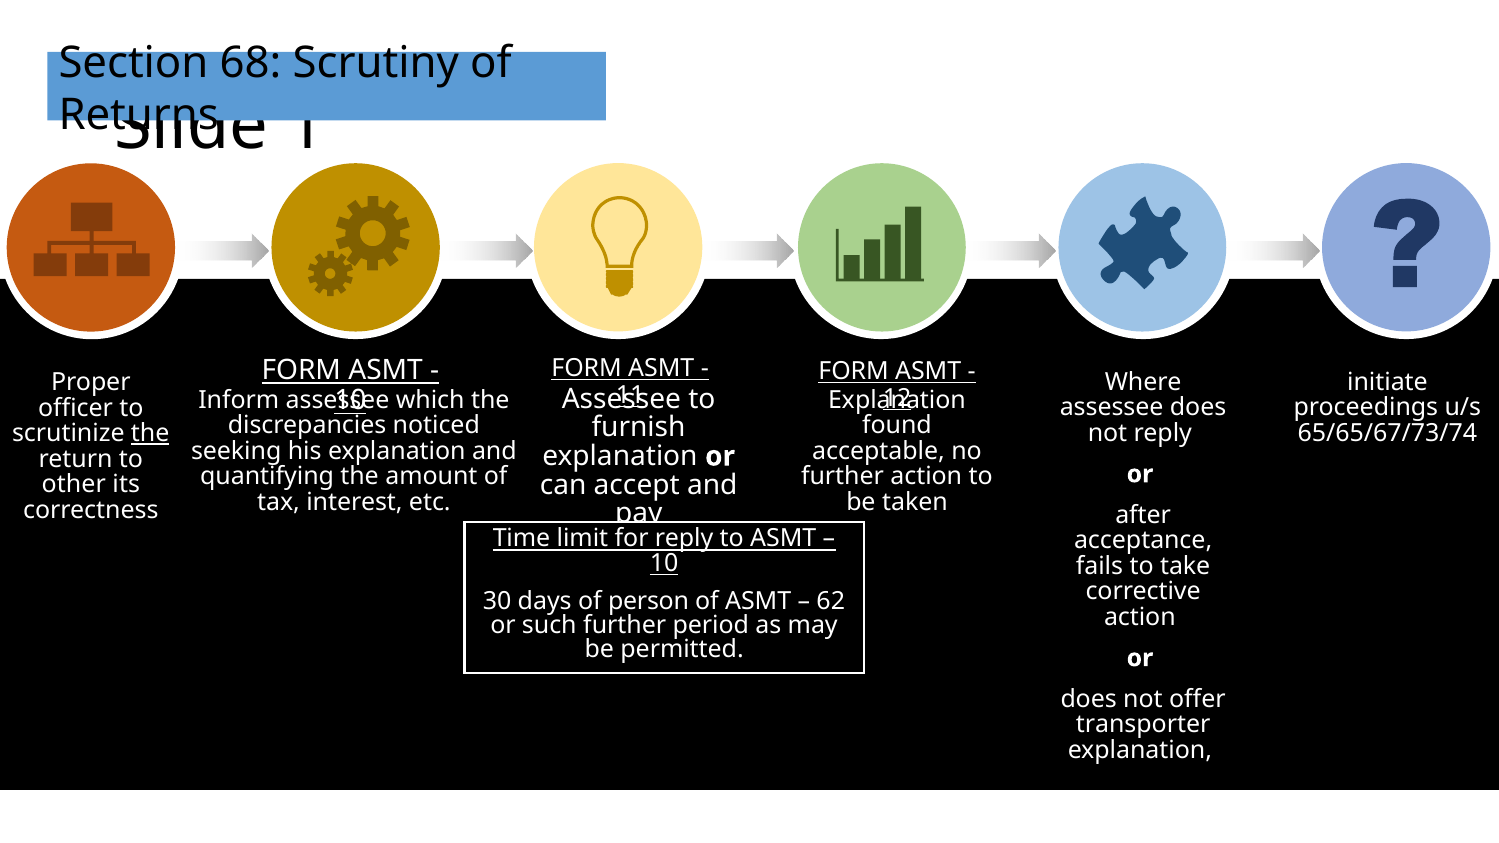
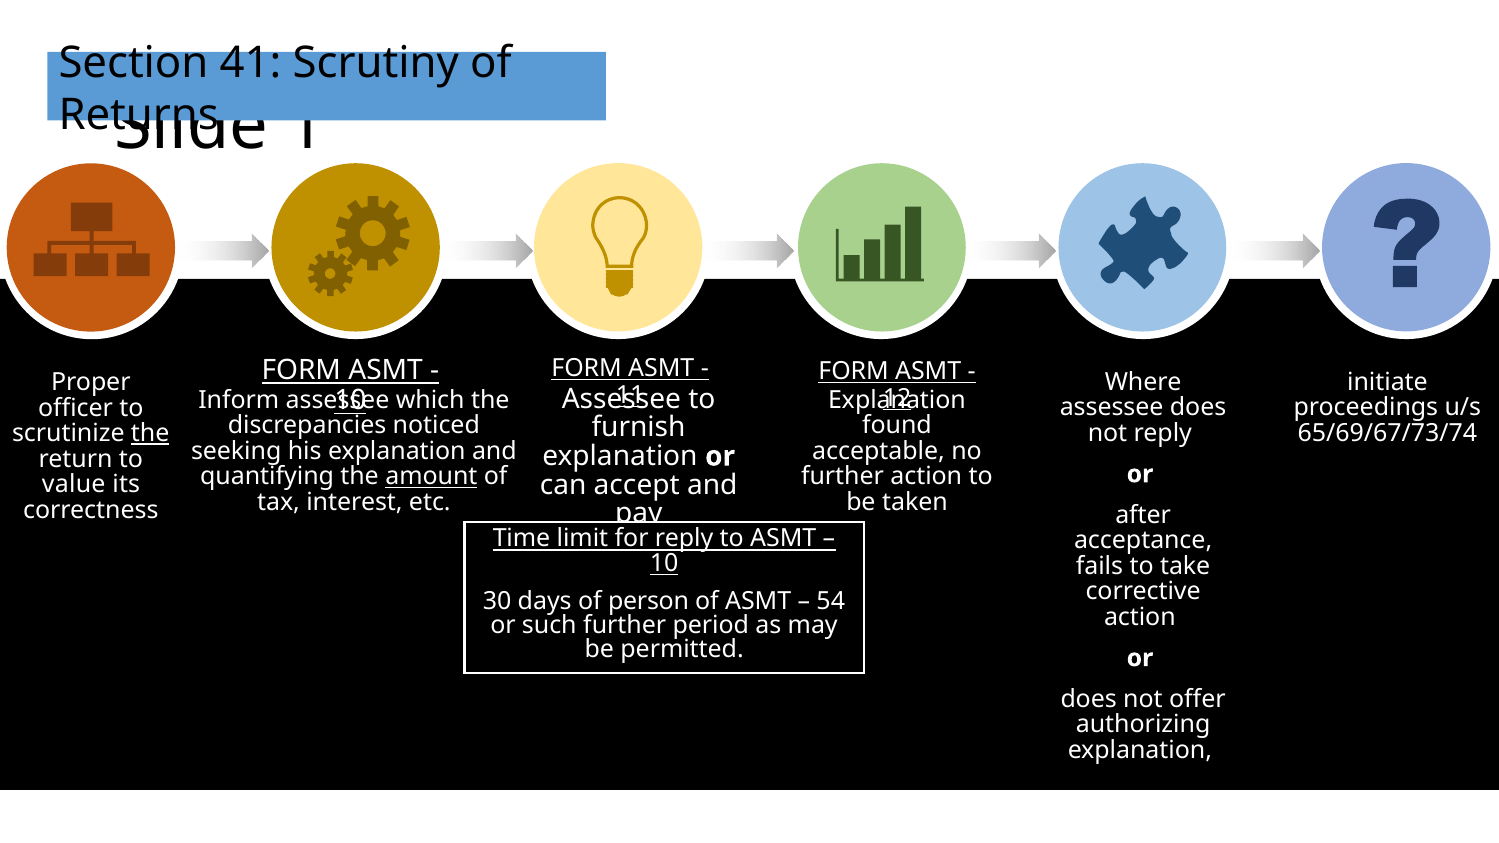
68: 68 -> 41 (250, 63)
65/65/67/73/74: 65/65/67/73/74 -> 65/69/67/73/74 (1387, 433)
amount underline: none -> present (431, 477)
other: other -> value (74, 484)
62: 62 -> 54 (831, 601)
transporter: transporter -> authorizing (1143, 725)
